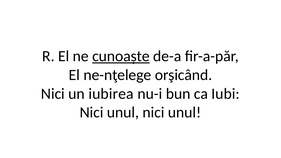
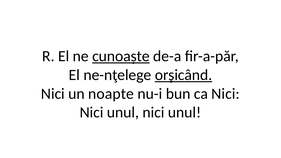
orşicând underline: none -> present (183, 75)
iubirea: iubirea -> noapte (111, 94)
ca Iubi: Iubi -> Nici (226, 94)
